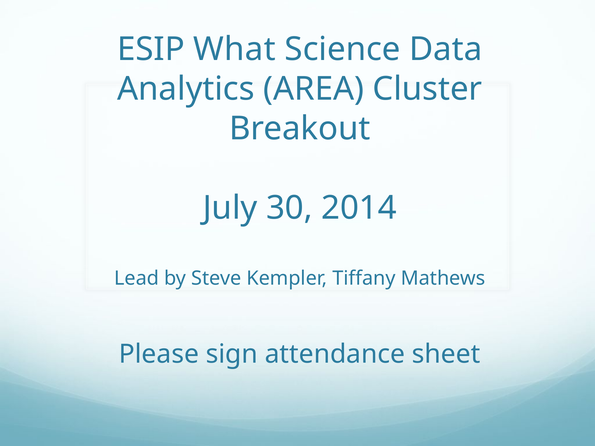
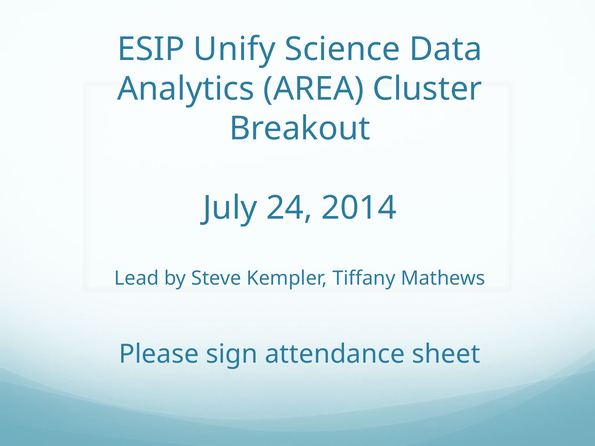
What: What -> Unify (234, 49)
30: 30 -> 24 (289, 208)
